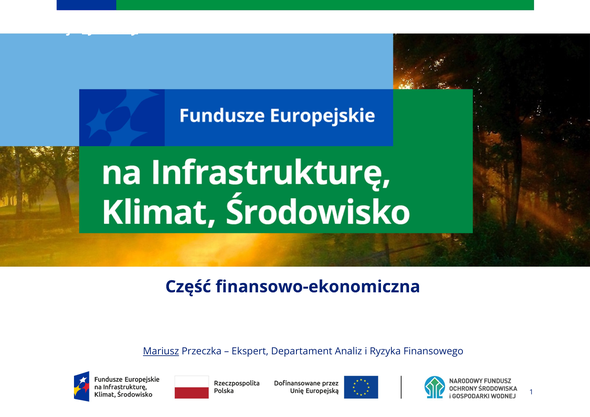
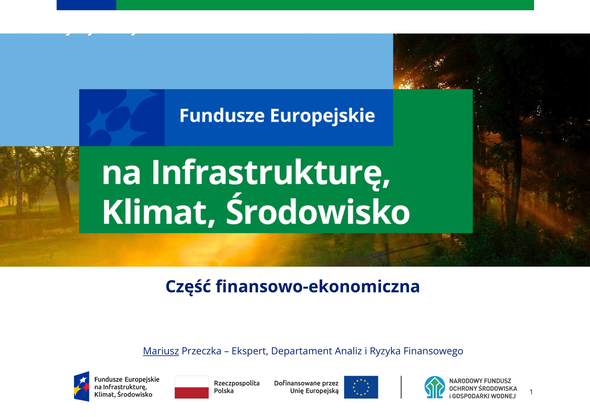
tytułowy underline: present -> none (110, 28)
